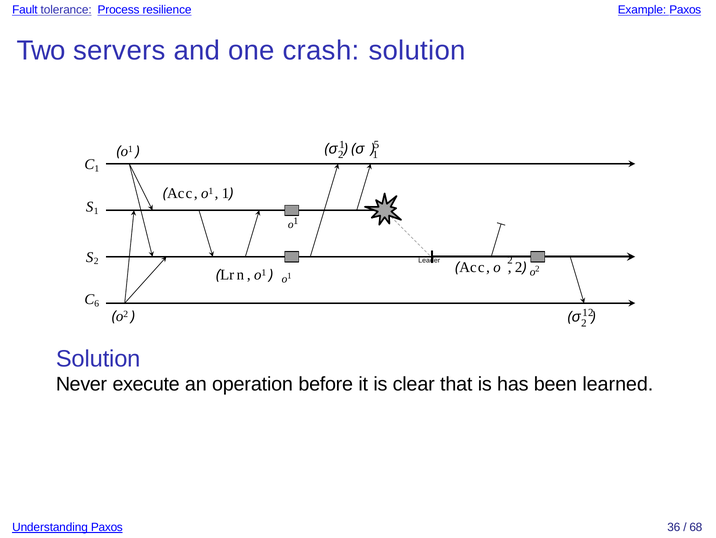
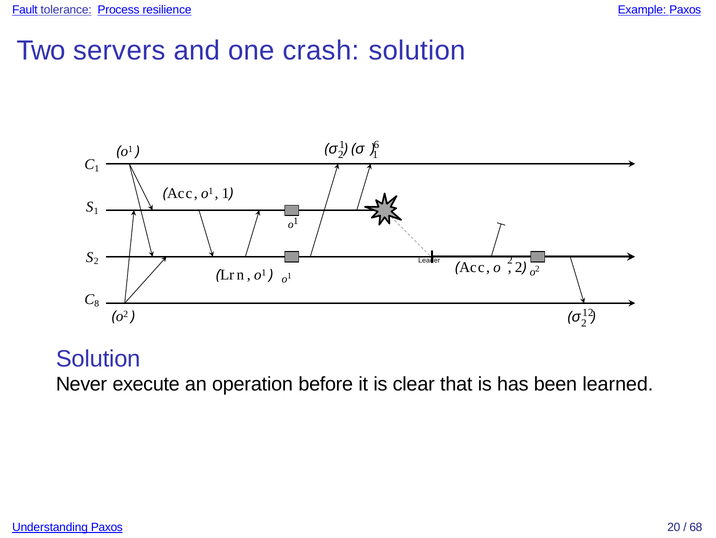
5: 5 -> 6 (376, 145)
6: 6 -> 8 (97, 303)
36: 36 -> 20 (674, 527)
